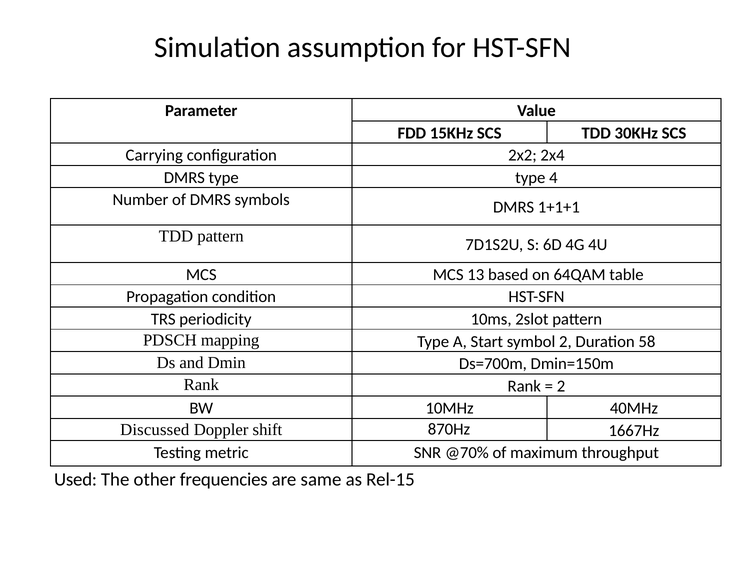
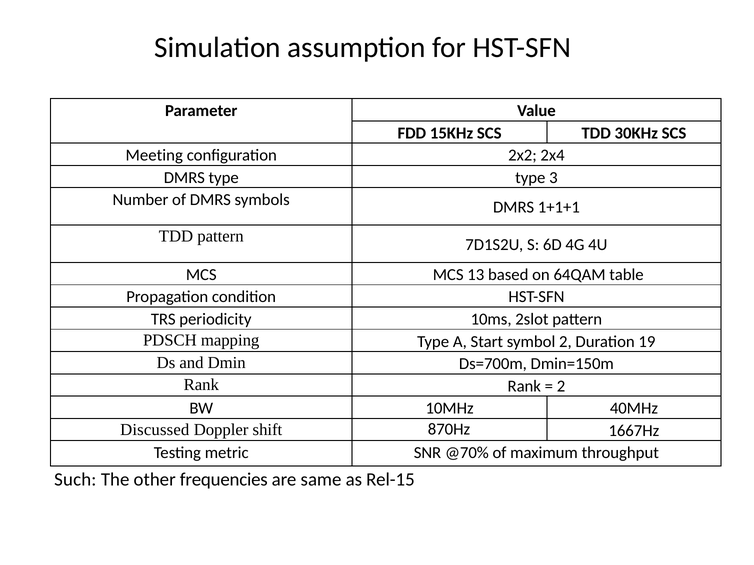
Carrying: Carrying -> Meeting (154, 155)
4: 4 -> 3 (553, 178)
58: 58 -> 19 (647, 342)
Used: Used -> Such (75, 480)
